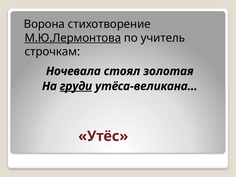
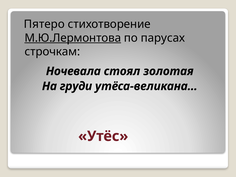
Ворона: Ворона -> Пятеро (44, 24)
учитель: учитель -> парусах (163, 38)
груди underline: present -> none (76, 86)
